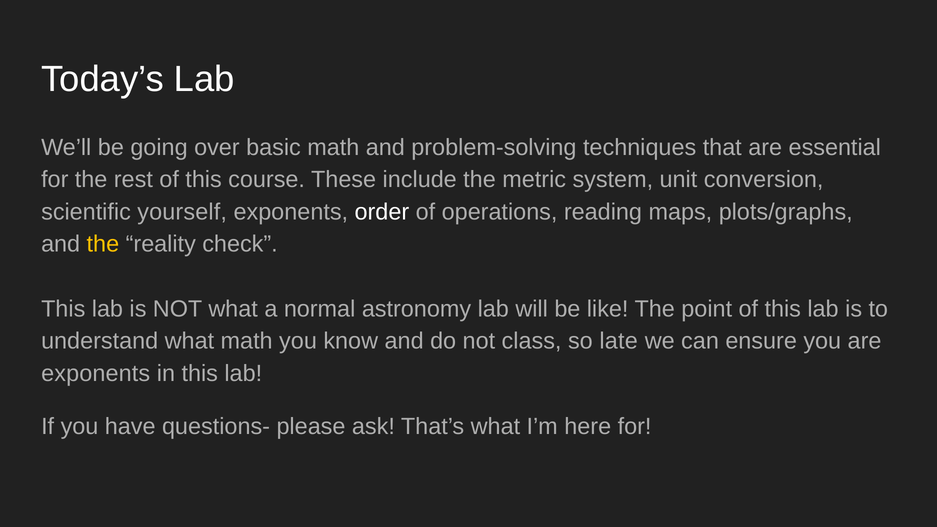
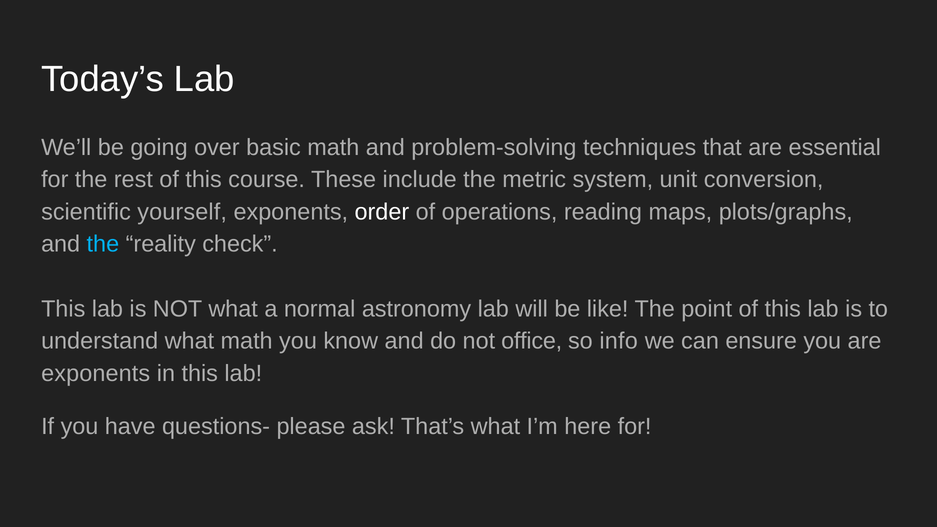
the colour: yellow -> light blue (103, 244)
class: class -> office (532, 341)
late: late -> info (619, 341)
